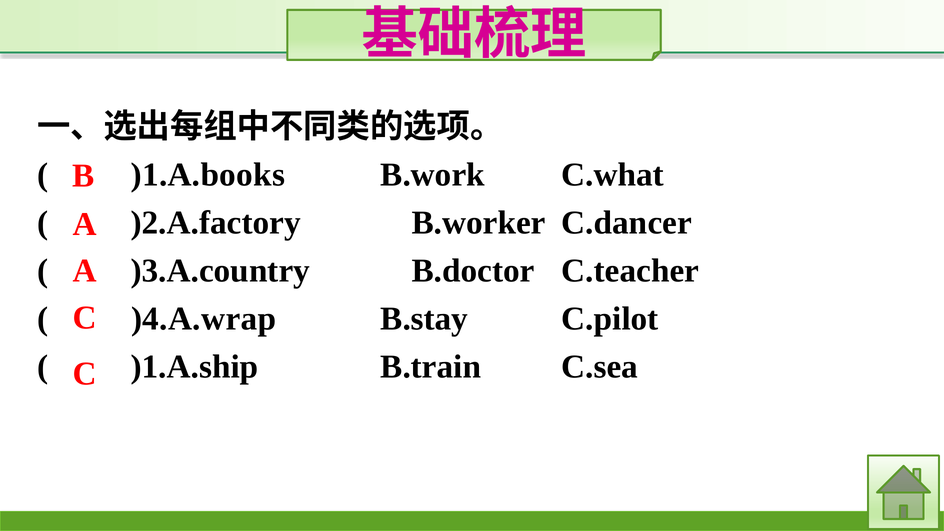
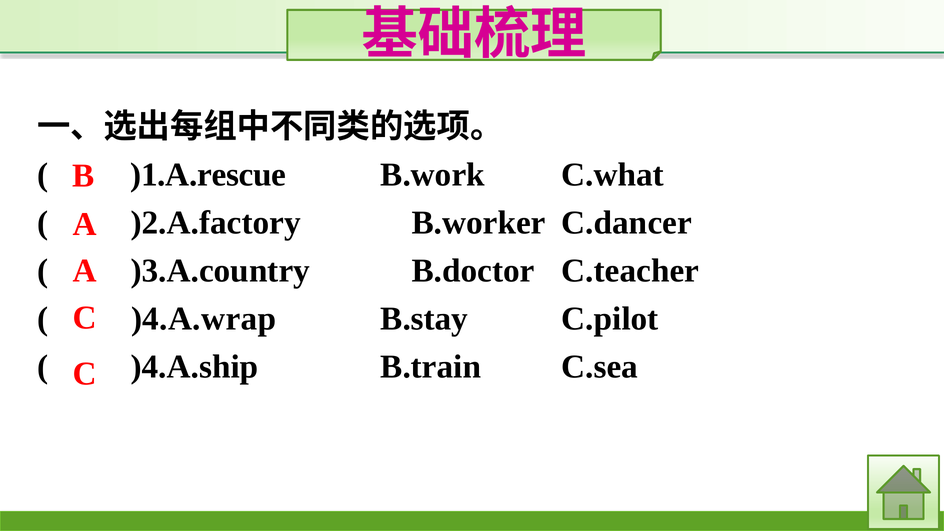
)1.A.books: )1.A.books -> )1.A.rescue (208, 175)
)1.A.ship: )1.A.ship -> )4.A.ship (194, 366)
